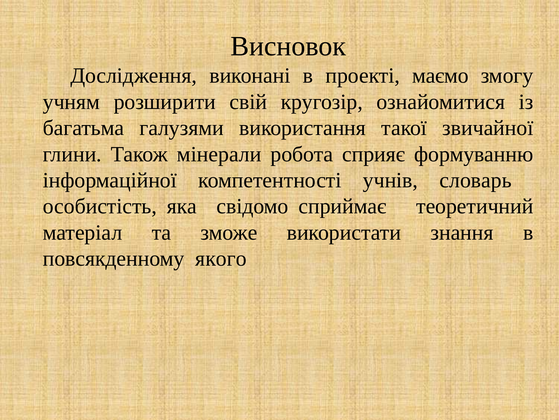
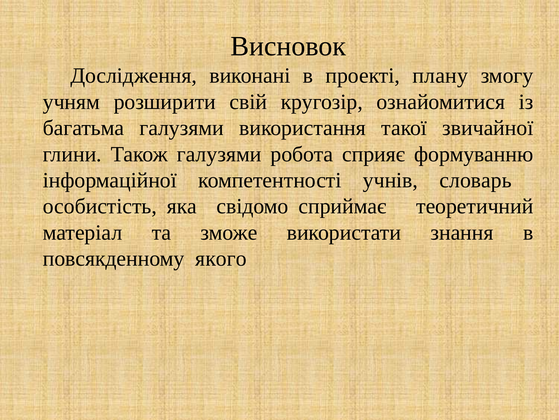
маємо: маємо -> плану (440, 76)
Також мінерали: мінерали -> галузями (219, 154)
